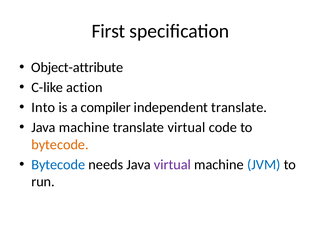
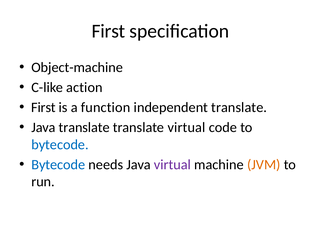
Object-attribute: Object-attribute -> Object-machine (77, 67)
Into: Into -> First (43, 107)
compiler: compiler -> function (106, 107)
Java machine: machine -> translate (84, 127)
bytecode colour: orange -> blue (60, 144)
JVM colour: blue -> orange (264, 164)
